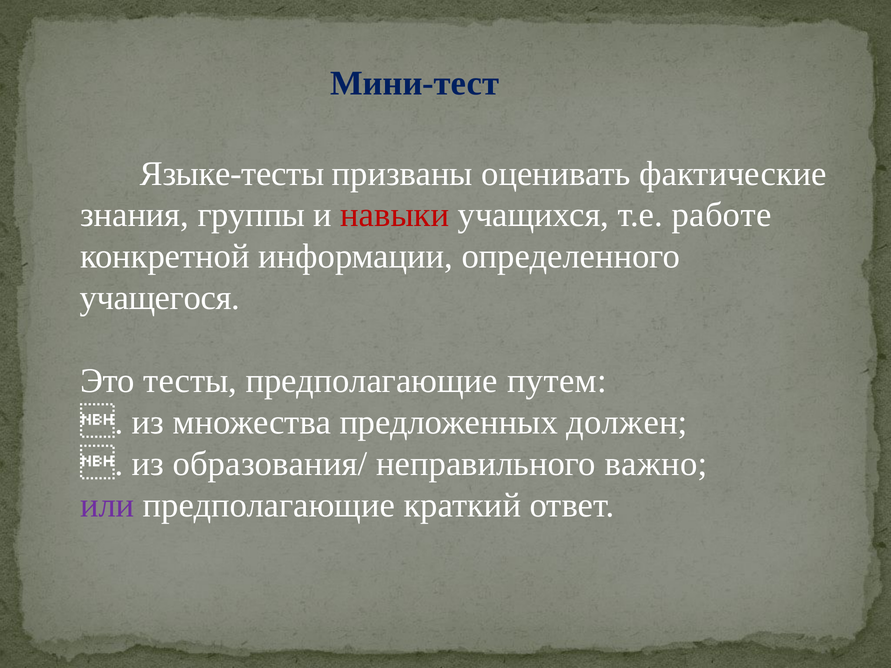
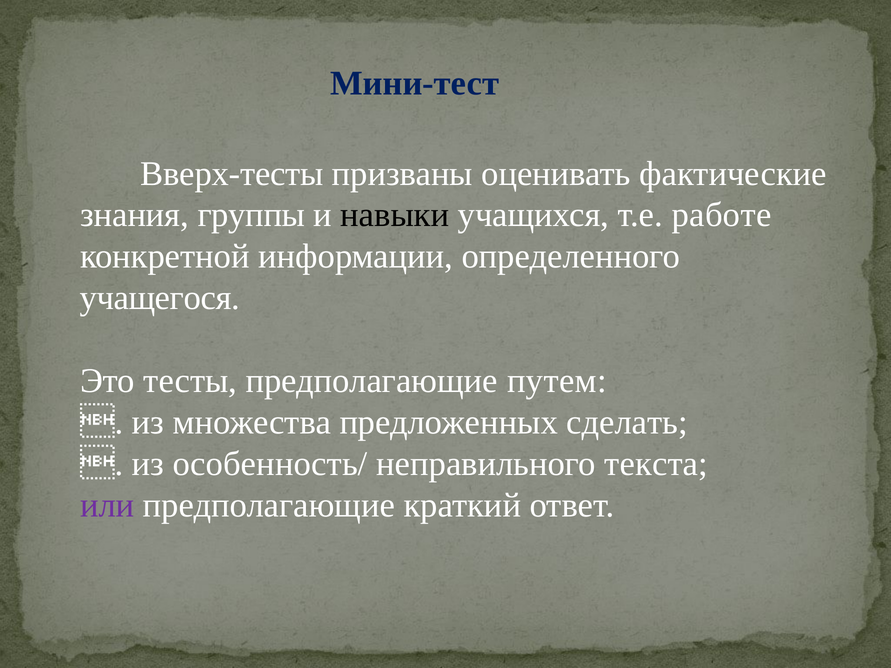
Языке-тесты: Языке-тесты -> Вверх-тесты (232, 174)
навыки colour: red -> black (395, 215)
должен: должен -> сделать (627, 423)
образования/: образования/ -> особенность/ (270, 464)
важно: важно -> текста (656, 464)
